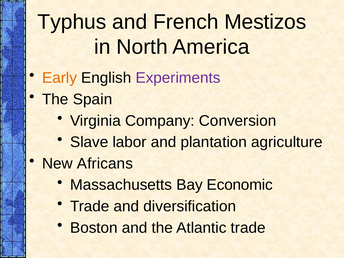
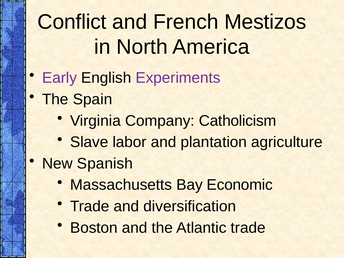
Typhus: Typhus -> Conflict (72, 22)
Early colour: orange -> purple (60, 78)
Conversion: Conversion -> Catholicism (238, 121)
Africans: Africans -> Spanish (105, 164)
